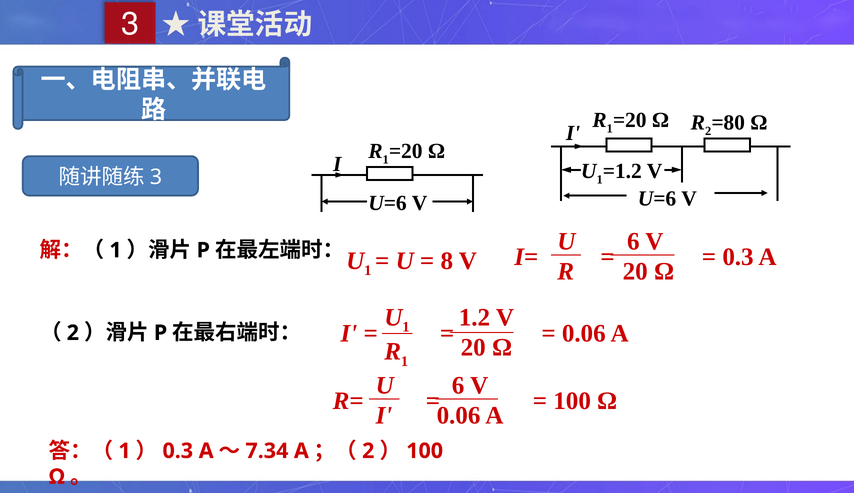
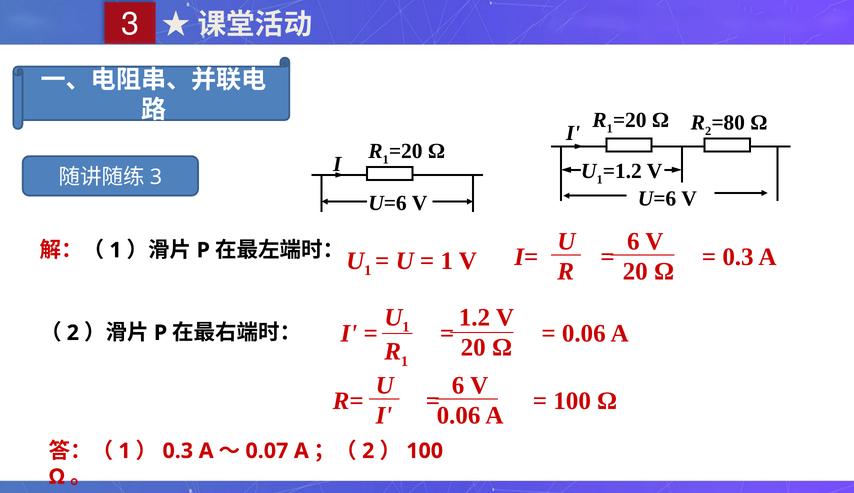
8: 8 -> 1 (447, 261)
7.34: 7.34 -> 0.07 (267, 451)
